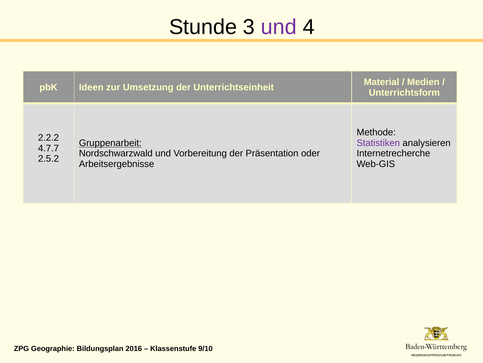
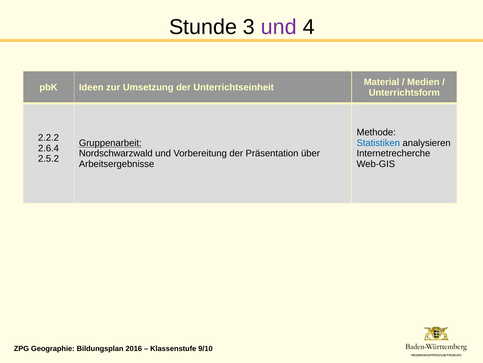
Statistiken colour: purple -> blue (378, 143)
4.7.7: 4.7.7 -> 2.6.4 (49, 148)
oder: oder -> über (310, 153)
